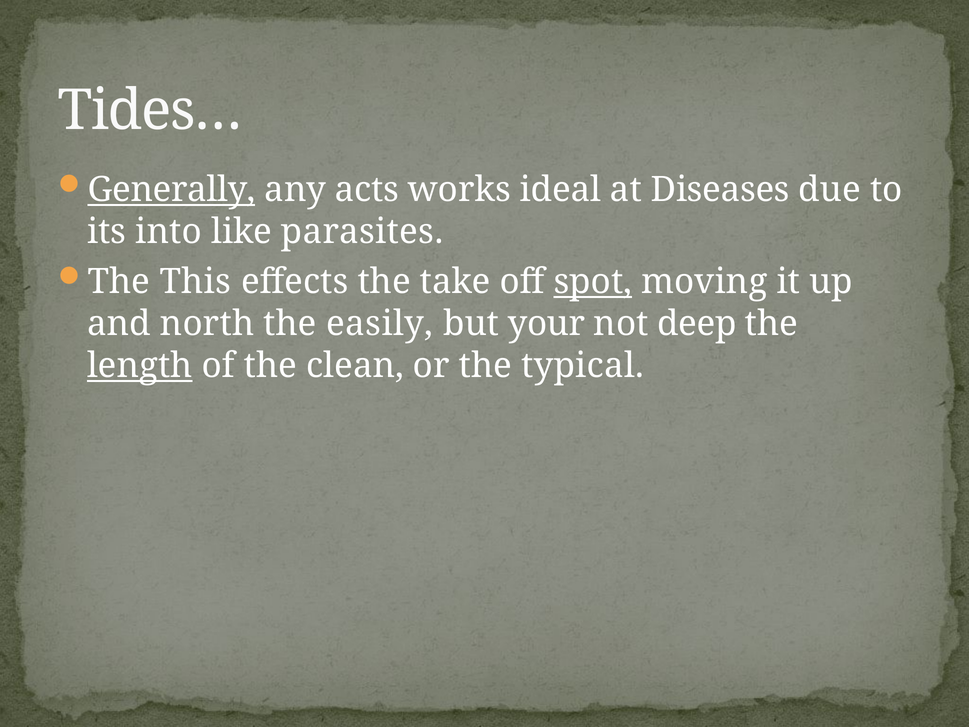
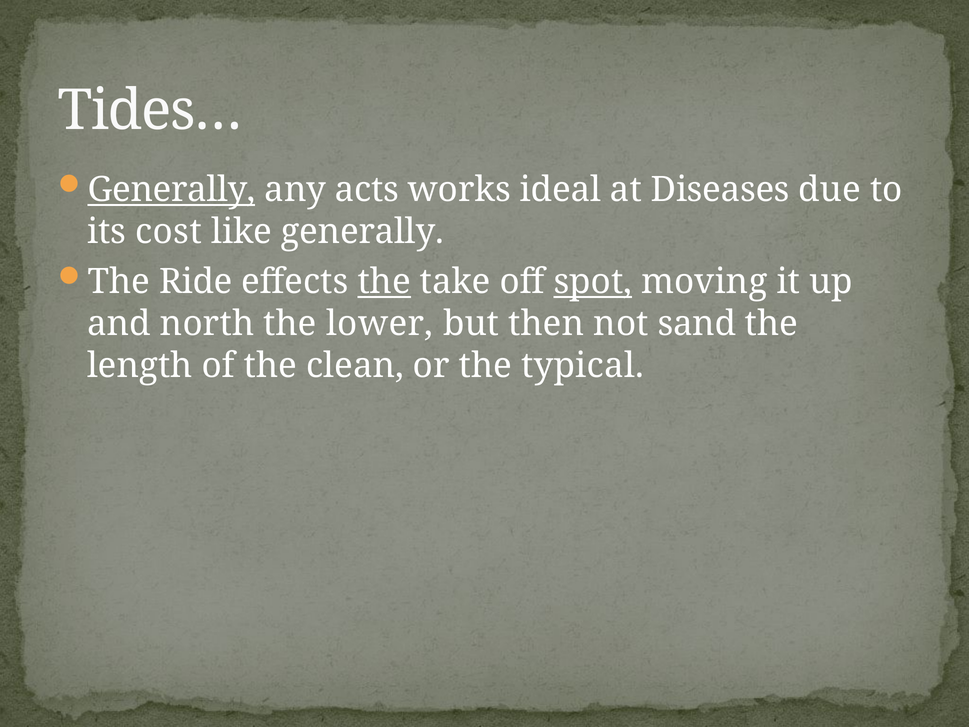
into: into -> cost (169, 232)
like parasites: parasites -> generally (362, 232)
This: This -> Ride (196, 282)
the underline: none -> present (384, 282)
easily: easily -> lower (380, 324)
your: your -> then (546, 324)
deep: deep -> sand (697, 324)
length underline: present -> none (140, 366)
